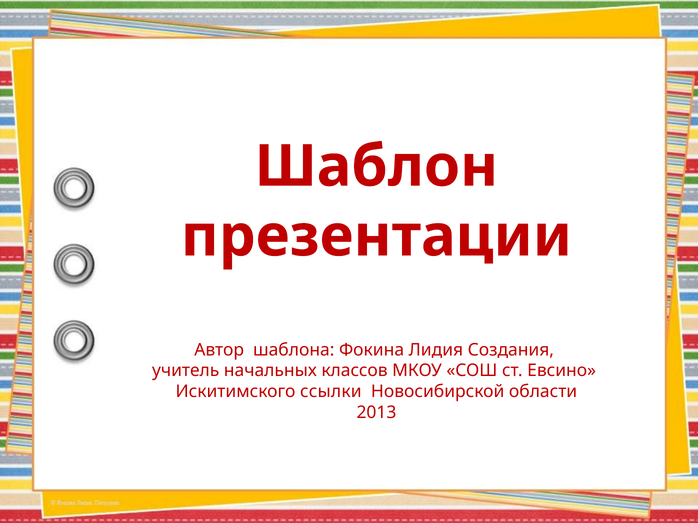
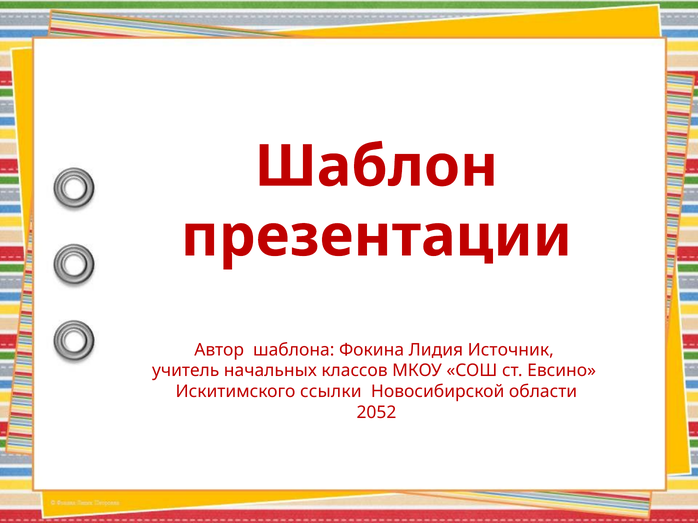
Создания: Создания -> Источник (511, 350)
2013: 2013 -> 2052 (376, 413)
